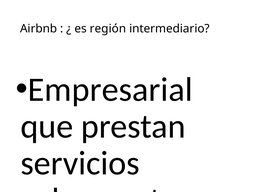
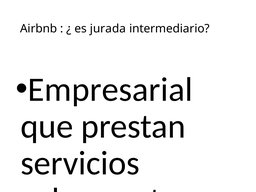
región: región -> jurada (108, 29)
